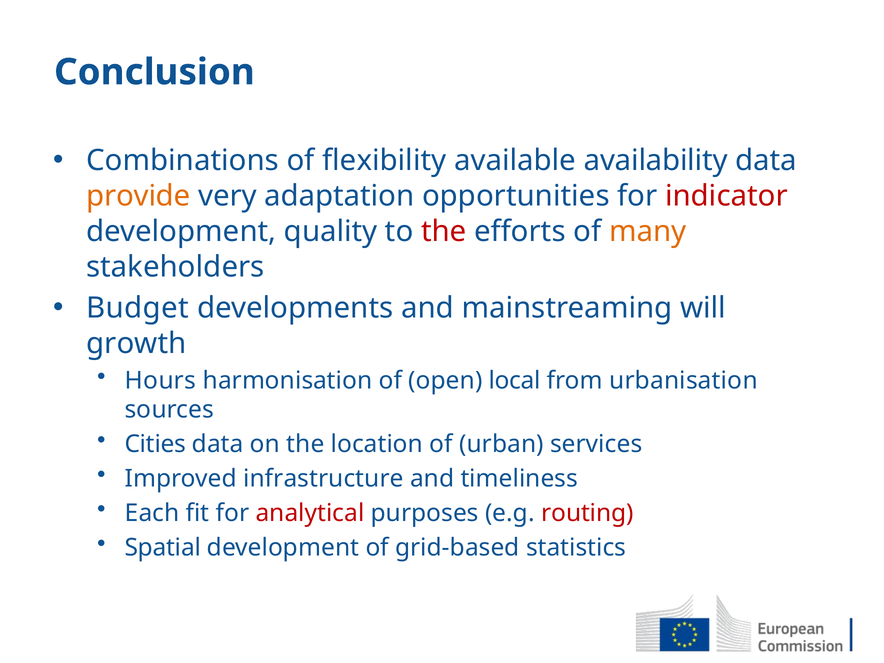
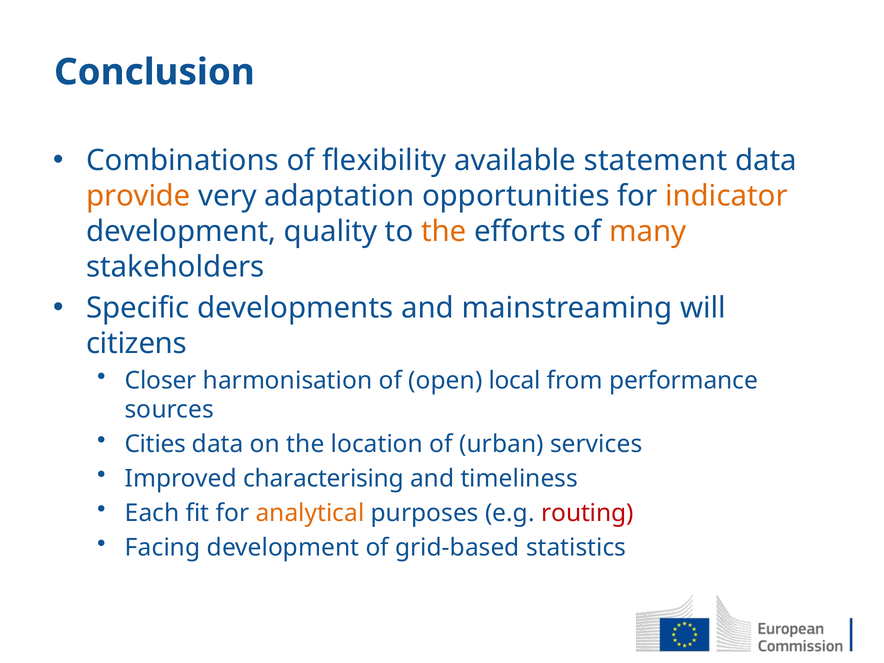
availability: availability -> statement (655, 161)
indicator colour: red -> orange (726, 196)
the colour: red -> orange (444, 231)
Budget: Budget -> Specific (138, 308)
growth: growth -> citizens (137, 343)
Hours: Hours -> Closer (161, 380)
urbanisation: urbanisation -> performance (684, 380)
infrastructure: infrastructure -> characterising (324, 479)
analytical colour: red -> orange (310, 513)
Spatial: Spatial -> Facing (163, 547)
